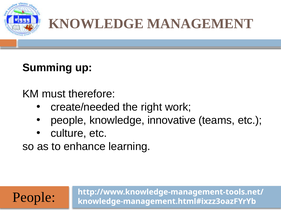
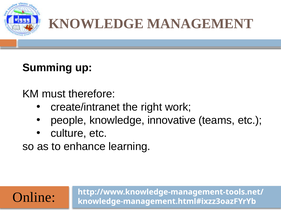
create/needed: create/needed -> create/intranet (85, 107)
People: People -> Online (34, 197)
